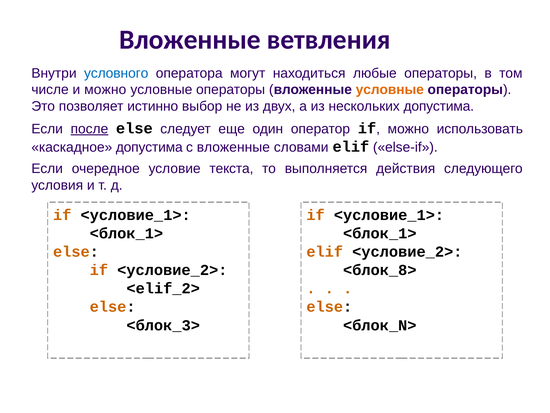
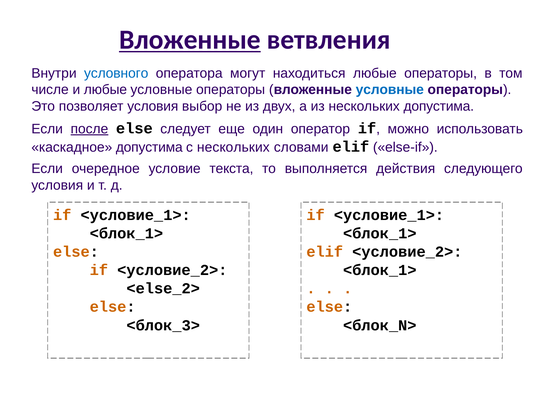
Вложенные underline: none -> present (190, 40)
и можно: можно -> любые (105, 90)
условные colour: orange -> blue (390, 90)
позволяет истинно: истинно -> условия (153, 106)
с вложенные: вложенные -> нескольких (233, 147)
<блок_8>: <блок_8> -> <блок_1> (380, 270)
<elif_2>: <elif_2> -> <else_2> (163, 288)
